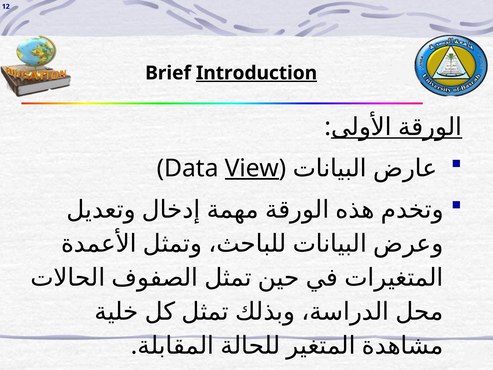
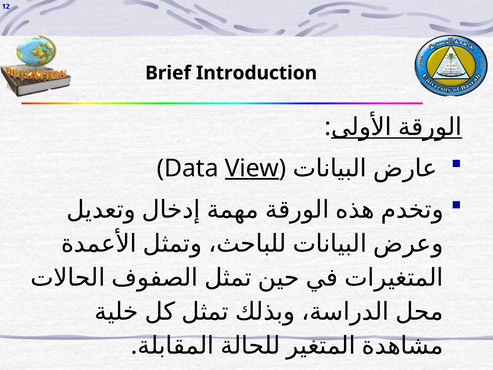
Introduction underline: present -> none (257, 73)
